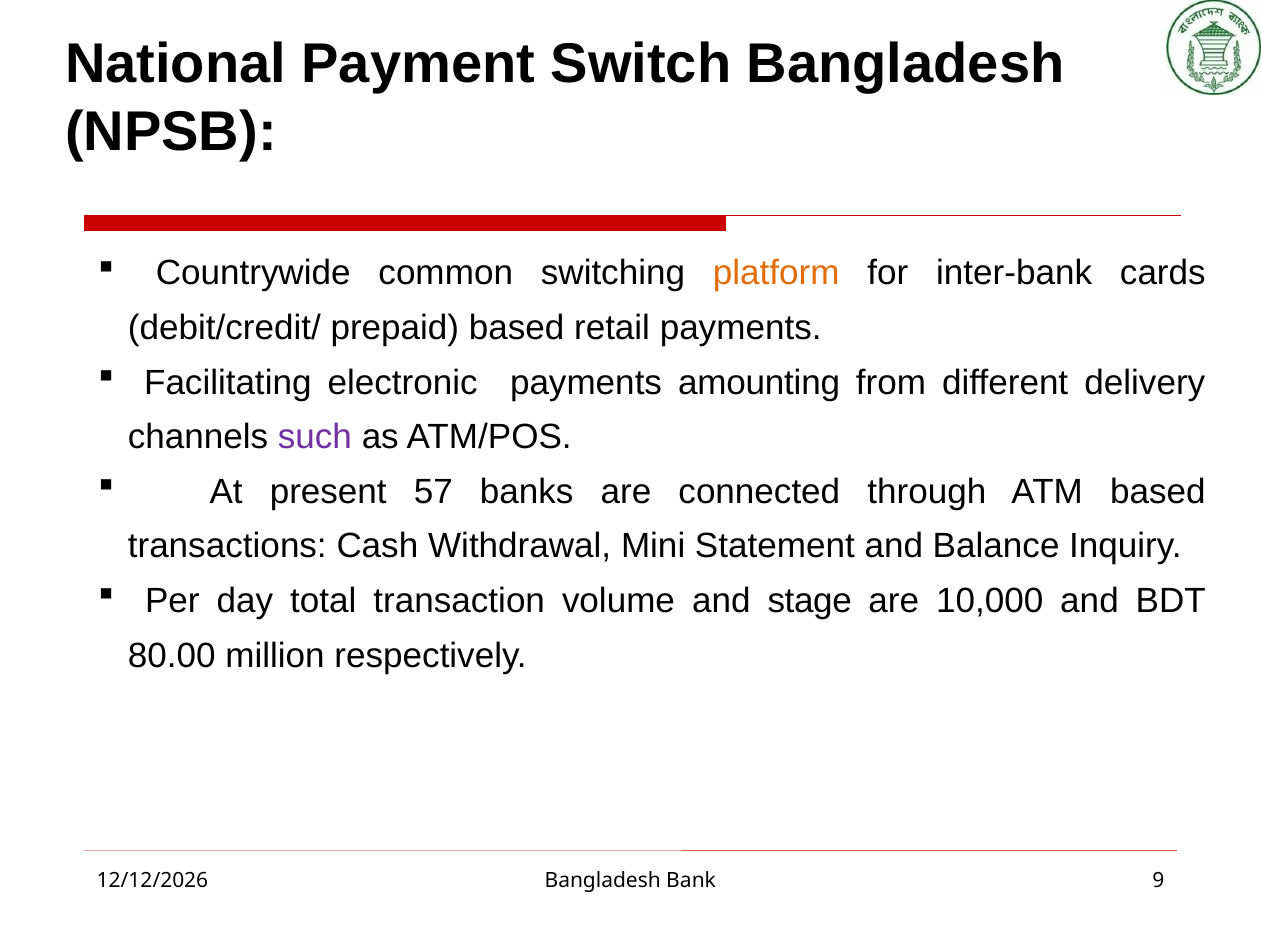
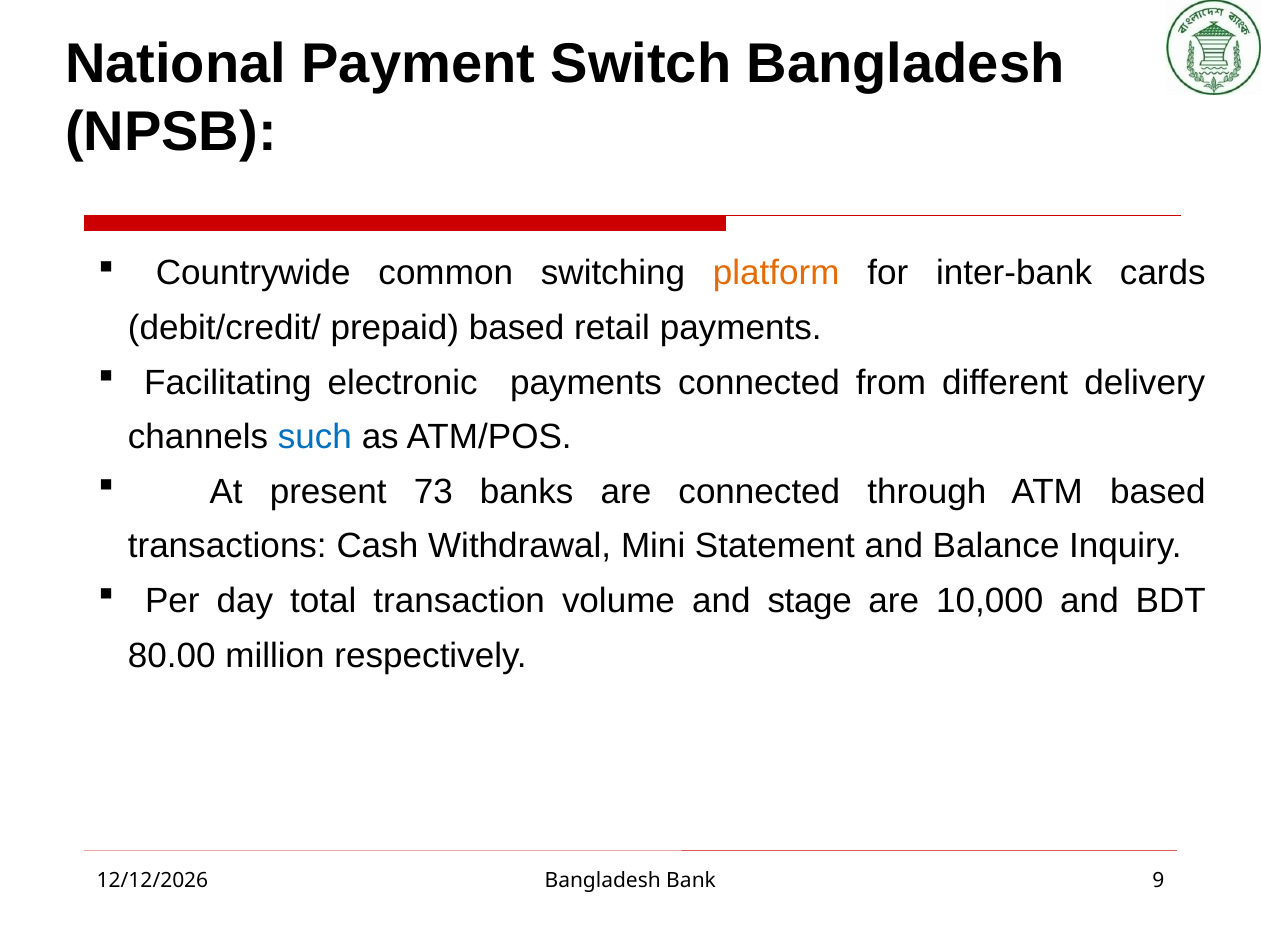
payments amounting: amounting -> connected (759, 383)
such colour: purple -> blue (315, 437)
57: 57 -> 73 (433, 492)
